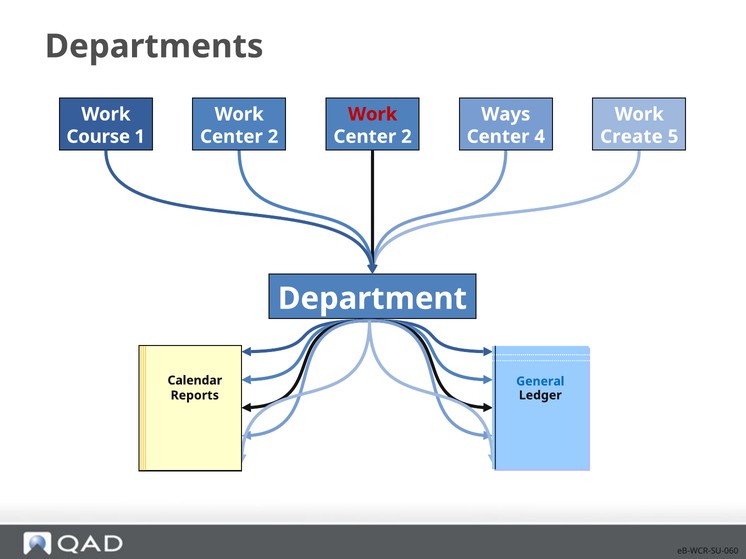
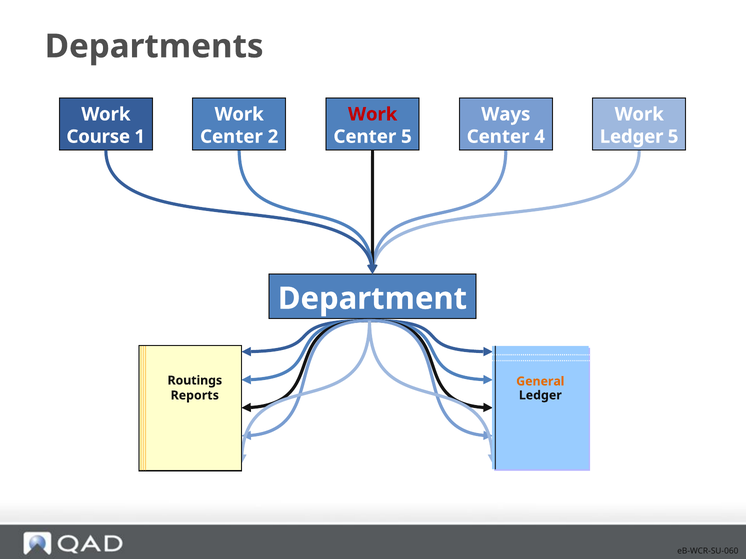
2: 2 -> 5 (406, 137)
Create: Create -> Ledger (632, 137)
Calendar: Calendar -> Routings (195, 381)
General colour: blue -> orange (540, 382)
